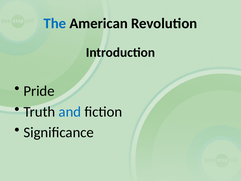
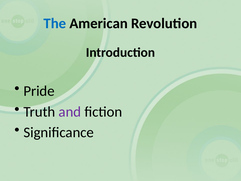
and colour: blue -> purple (70, 112)
